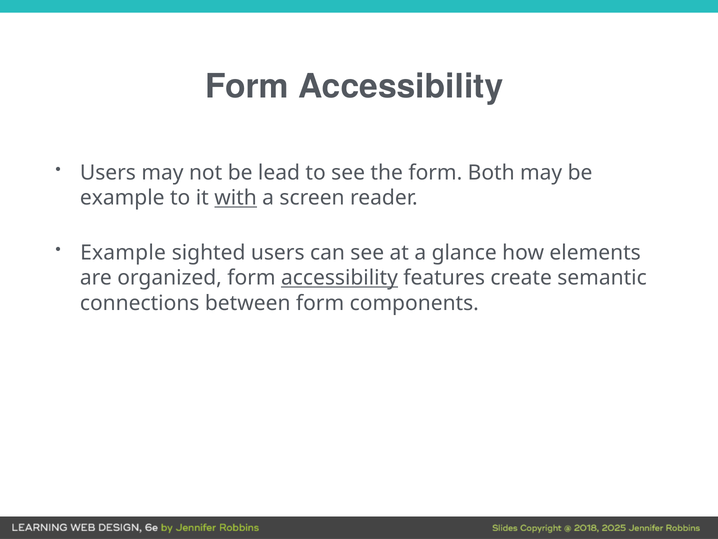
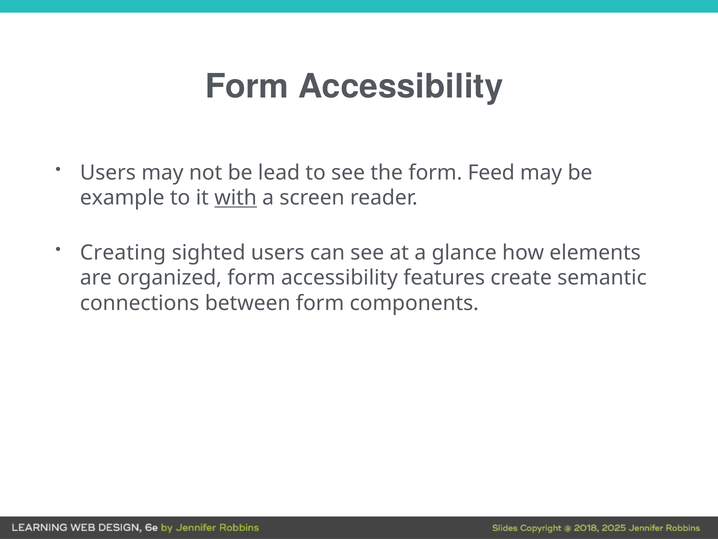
Both: Both -> Feed (491, 172)
Example: Example -> Creating (123, 252)
accessibility underline: present -> none (339, 278)
